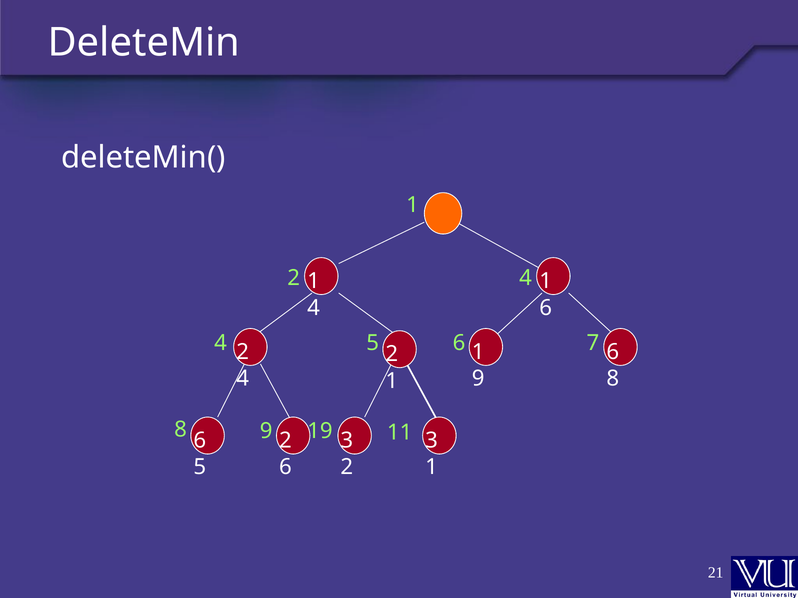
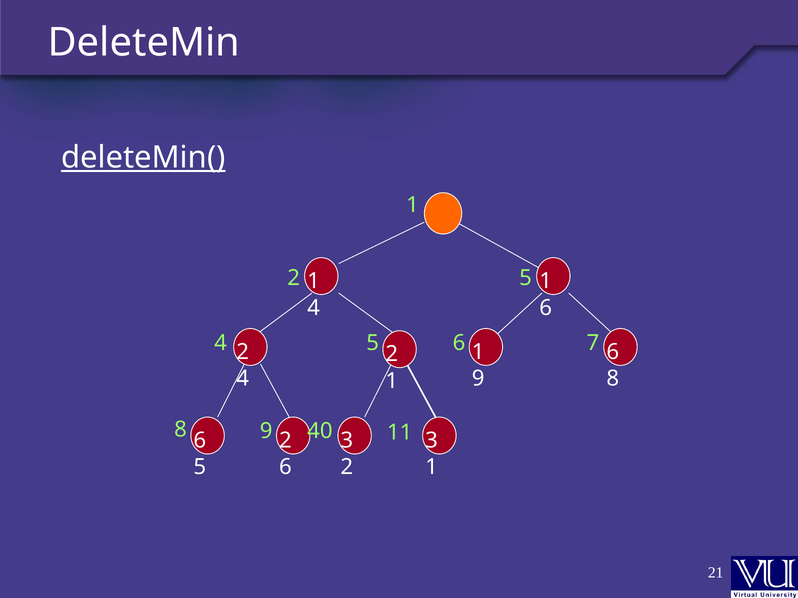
deleteMin( underline: none -> present (143, 158)
4: 4 -> 5 (526, 278)
19: 19 -> 40 (320, 431)
